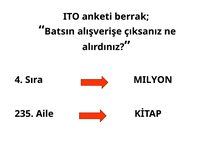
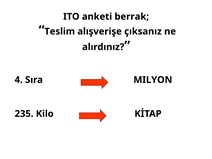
Batsın: Batsın -> Teslim (60, 31)
Aile: Aile -> Kilo (45, 114)
